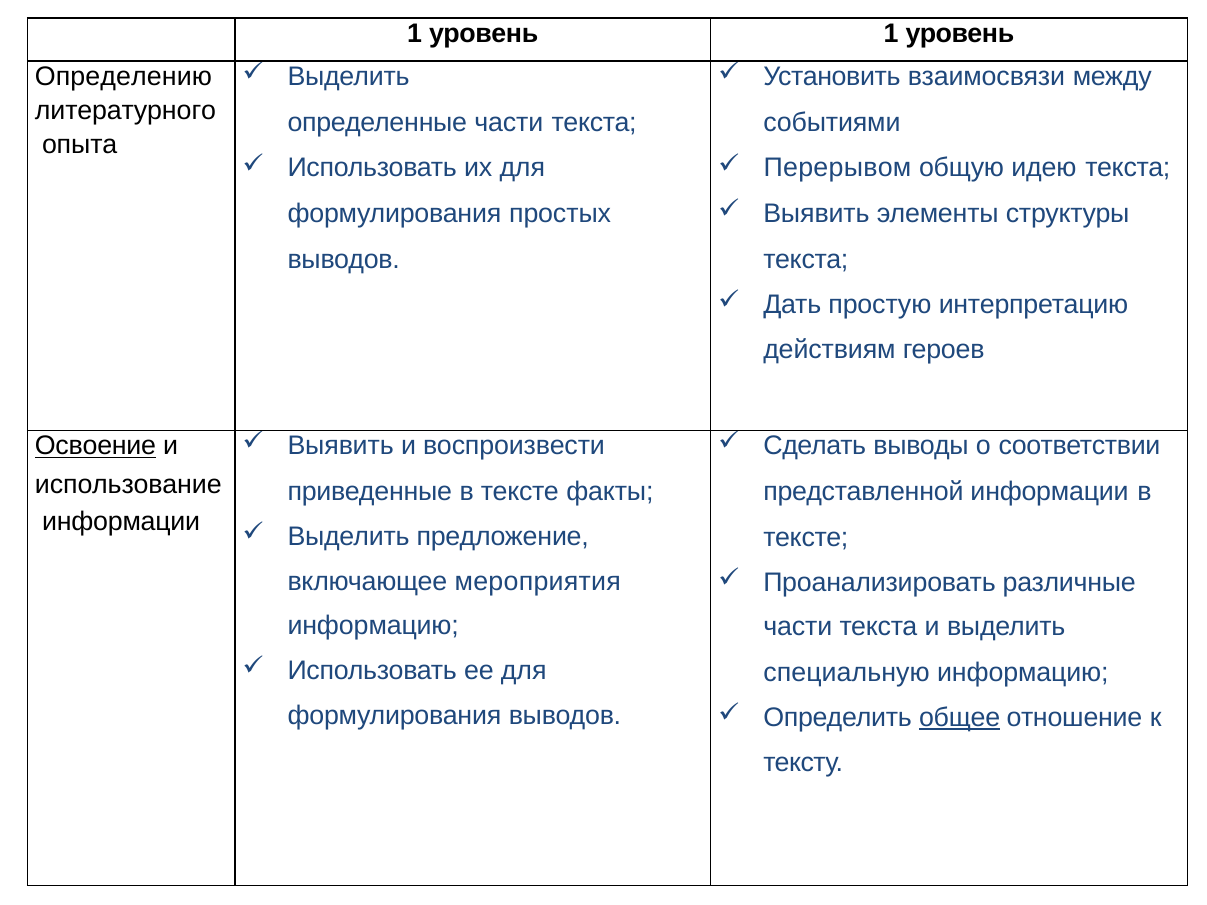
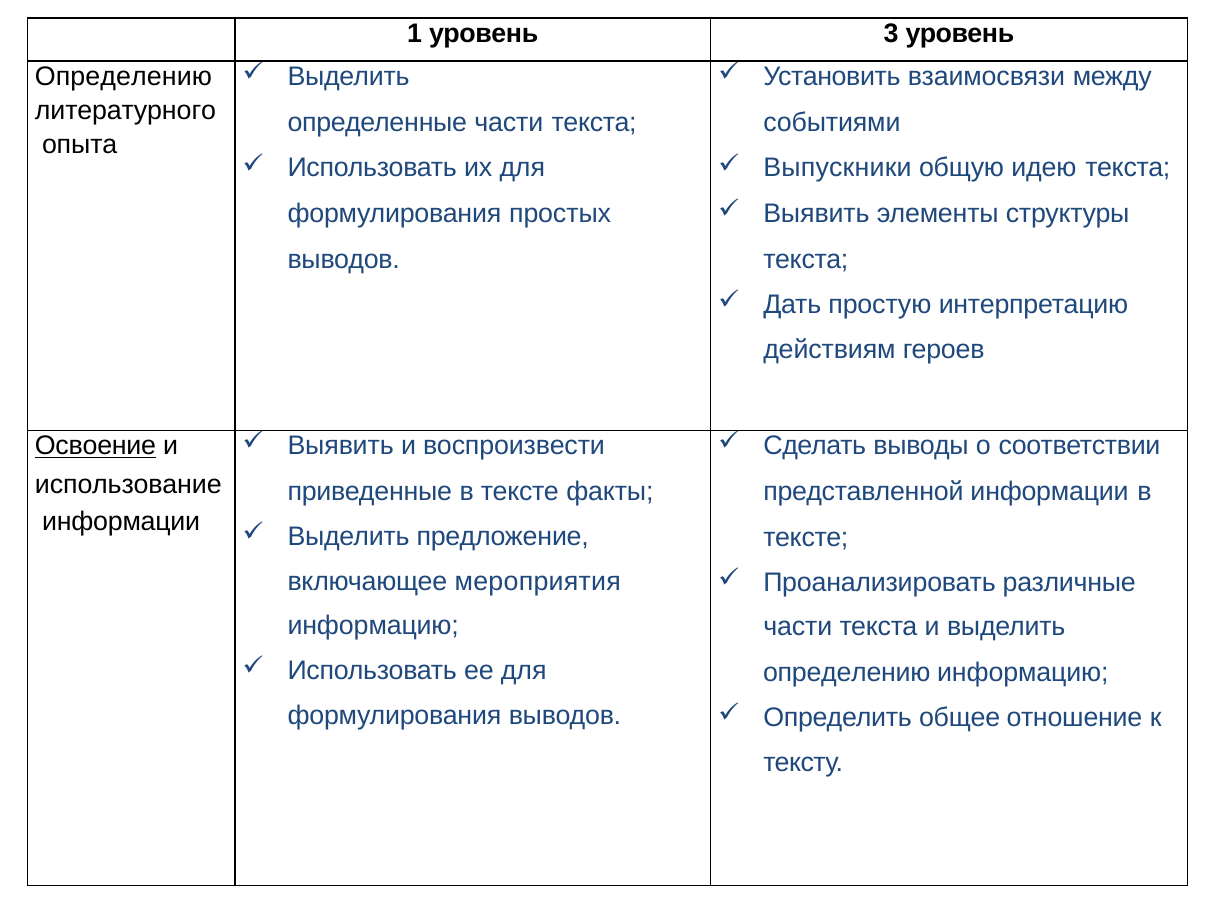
уровень 1: 1 -> 3 (891, 33)
Перерывом: Перерывом -> Выпускники (838, 168)
специальную: специальную -> определению (847, 673)
общее underline: present -> none (960, 718)
